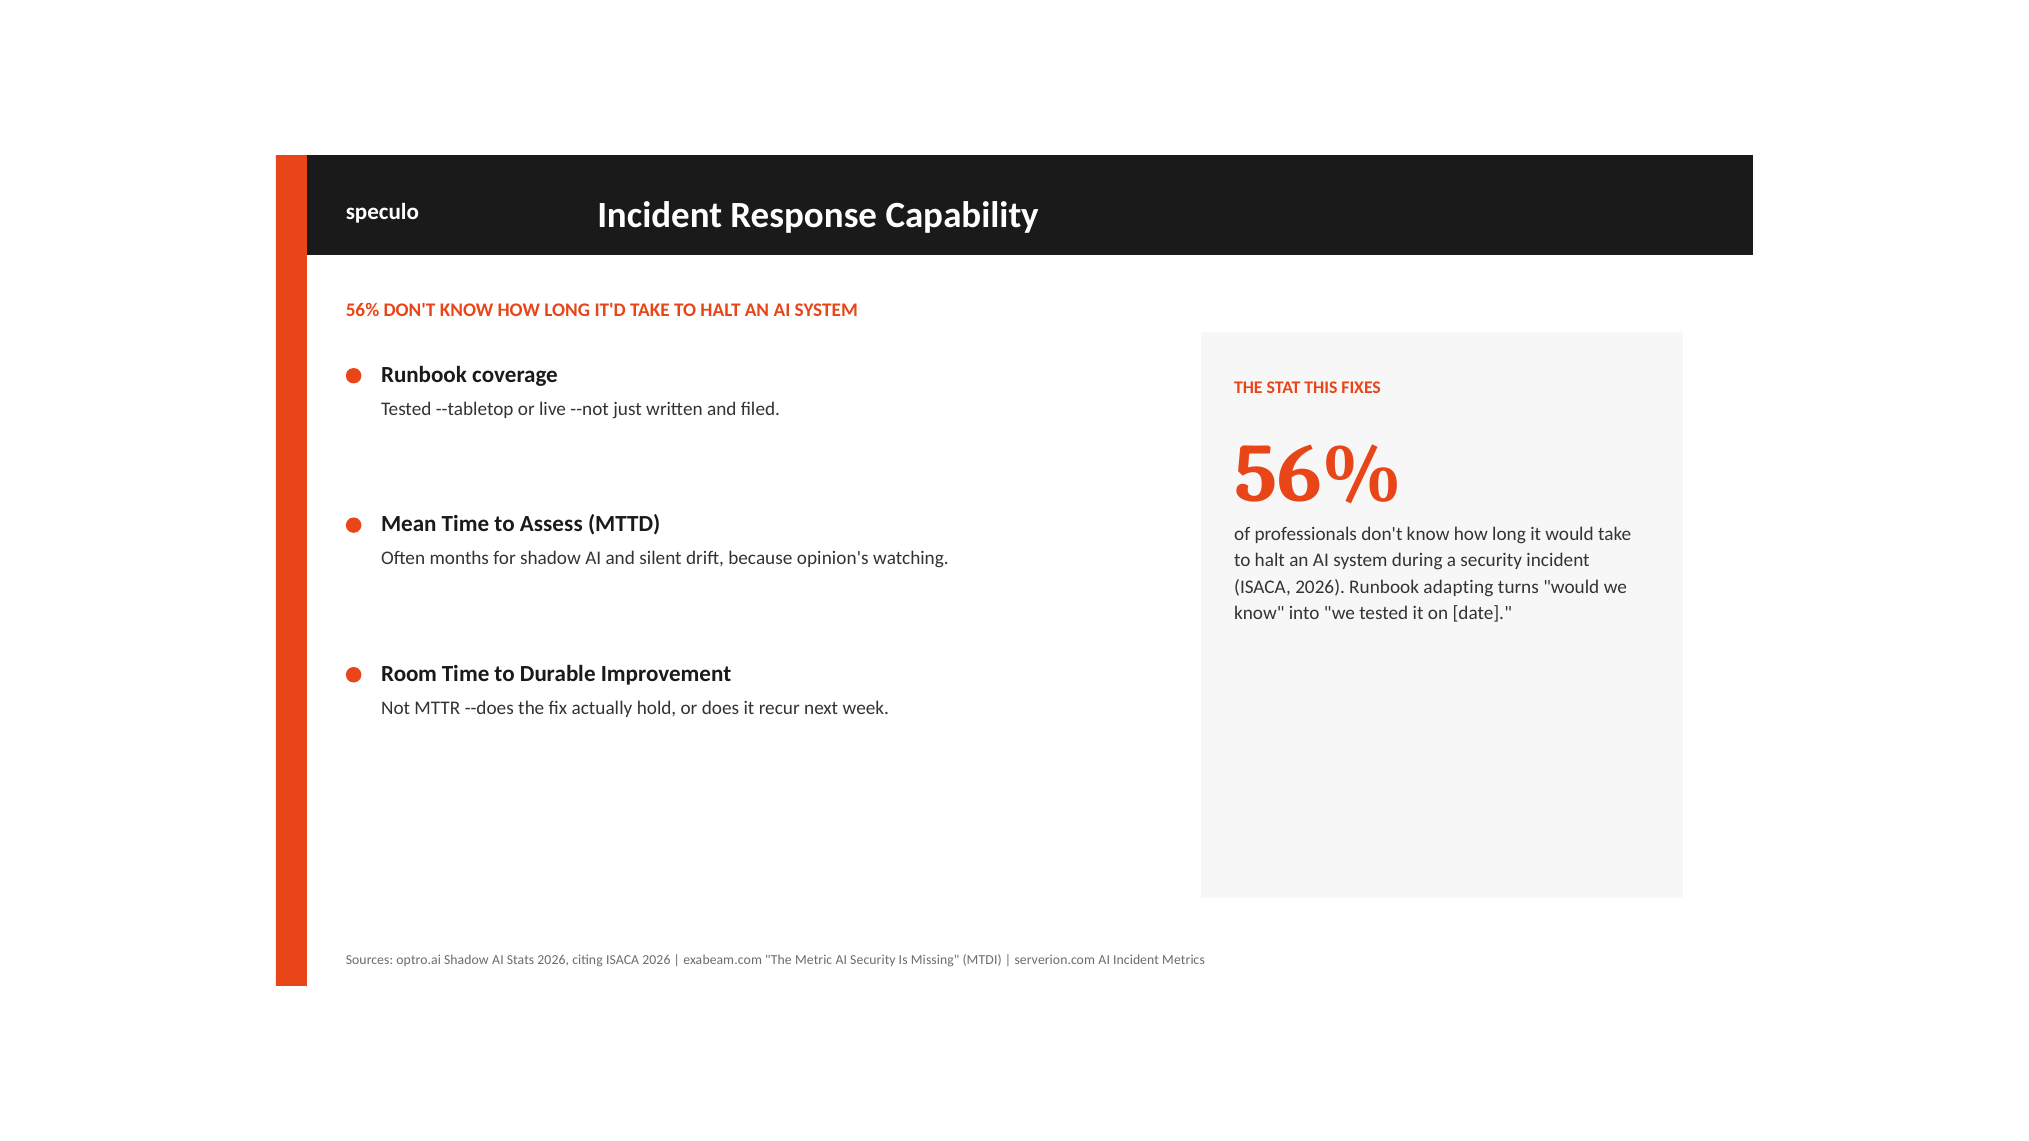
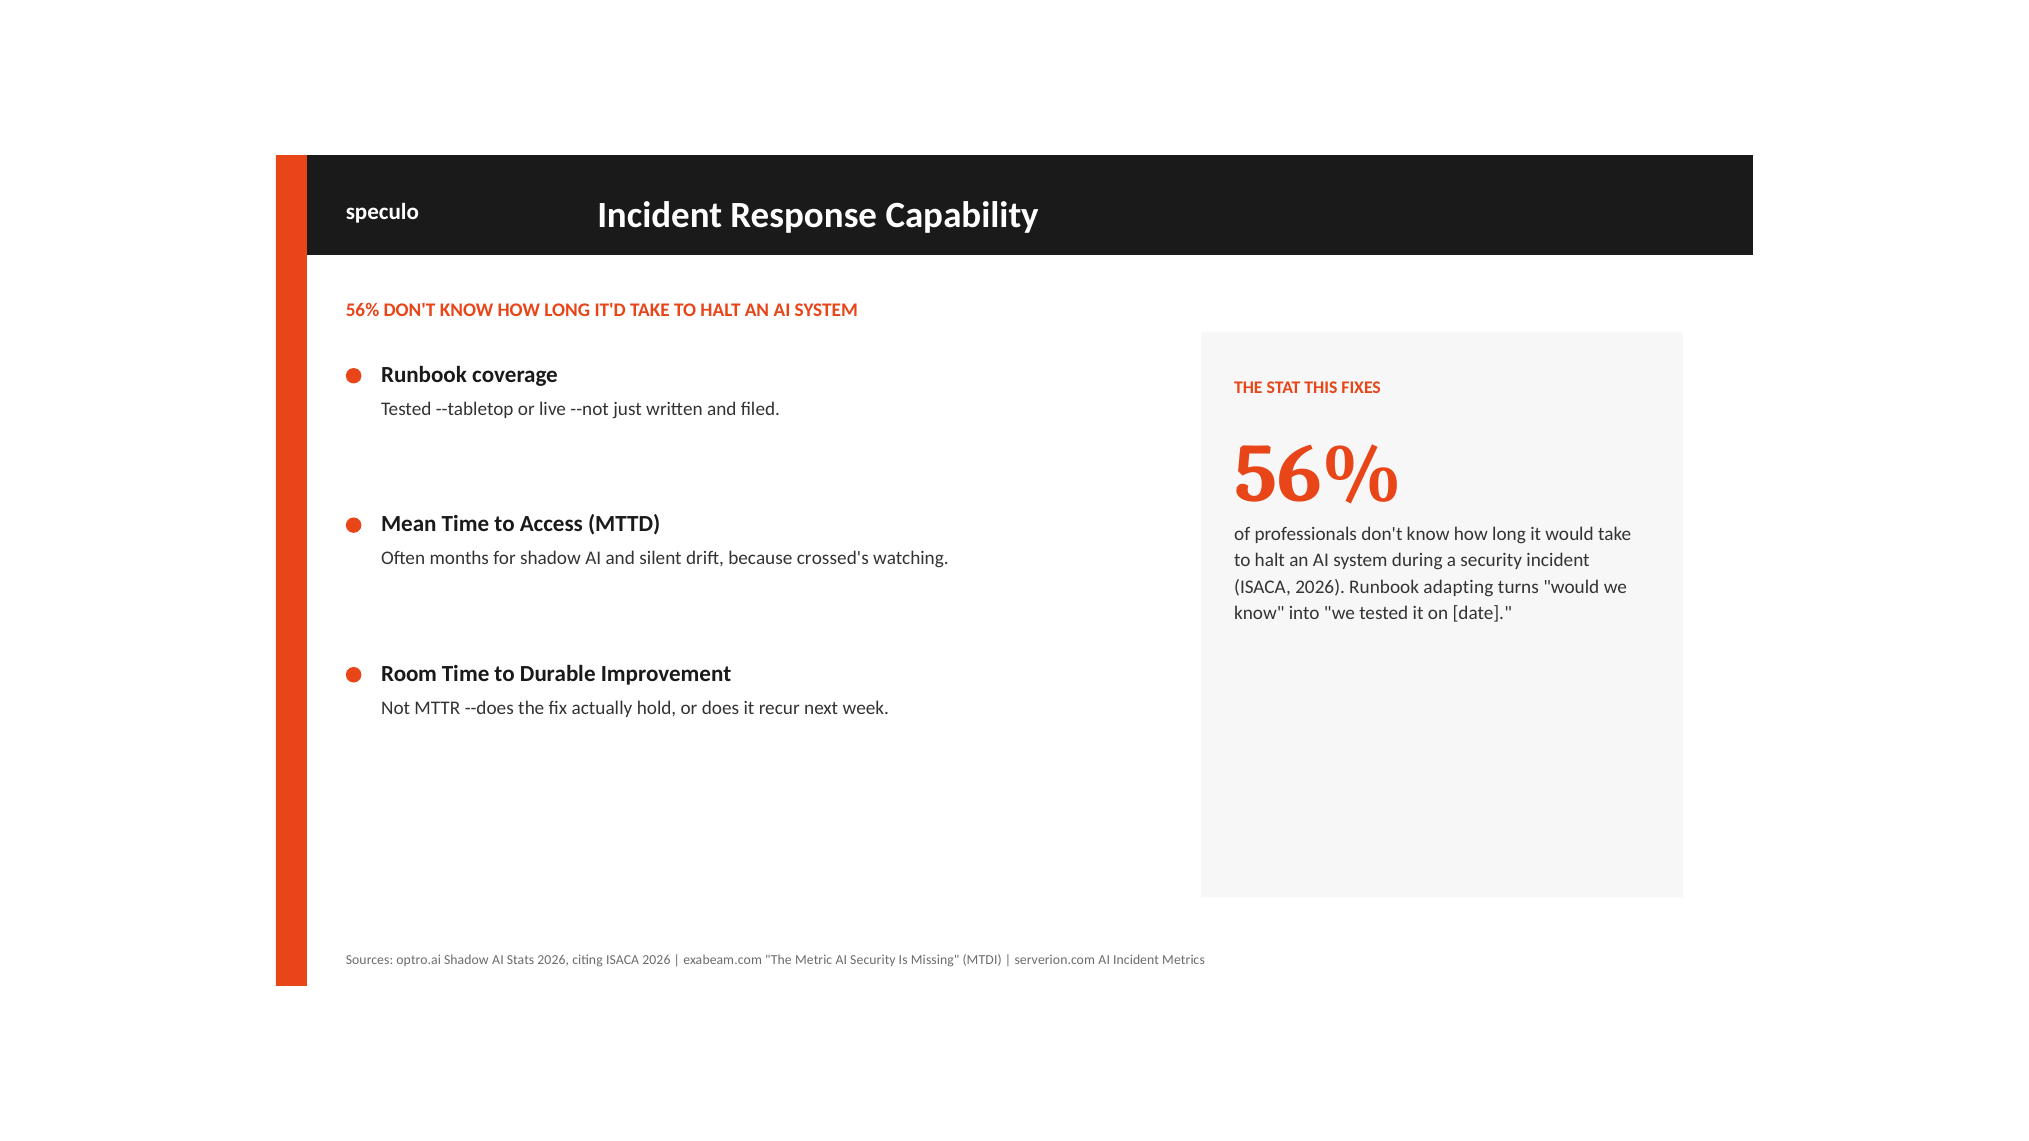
Assess: Assess -> Access (551, 525)
opinion's: opinion's -> crossed's (833, 558)
